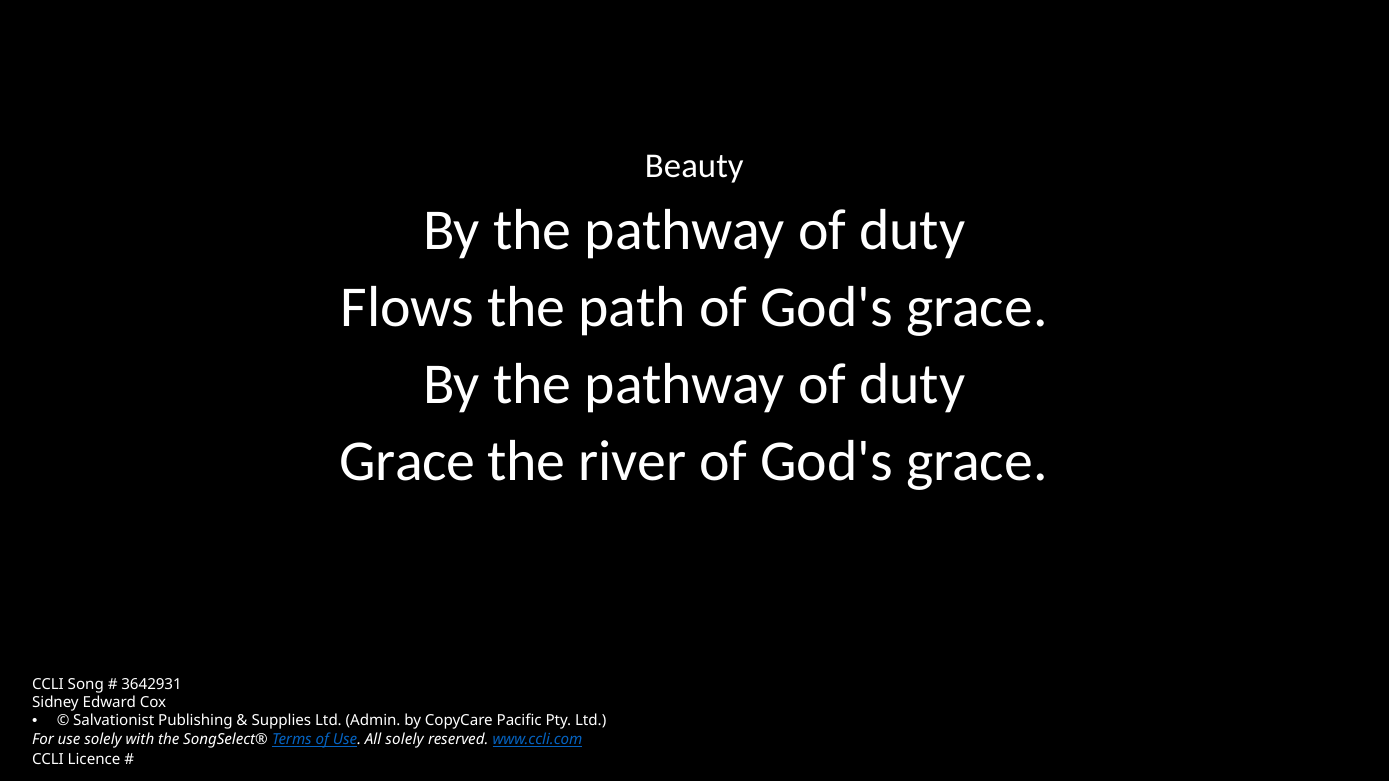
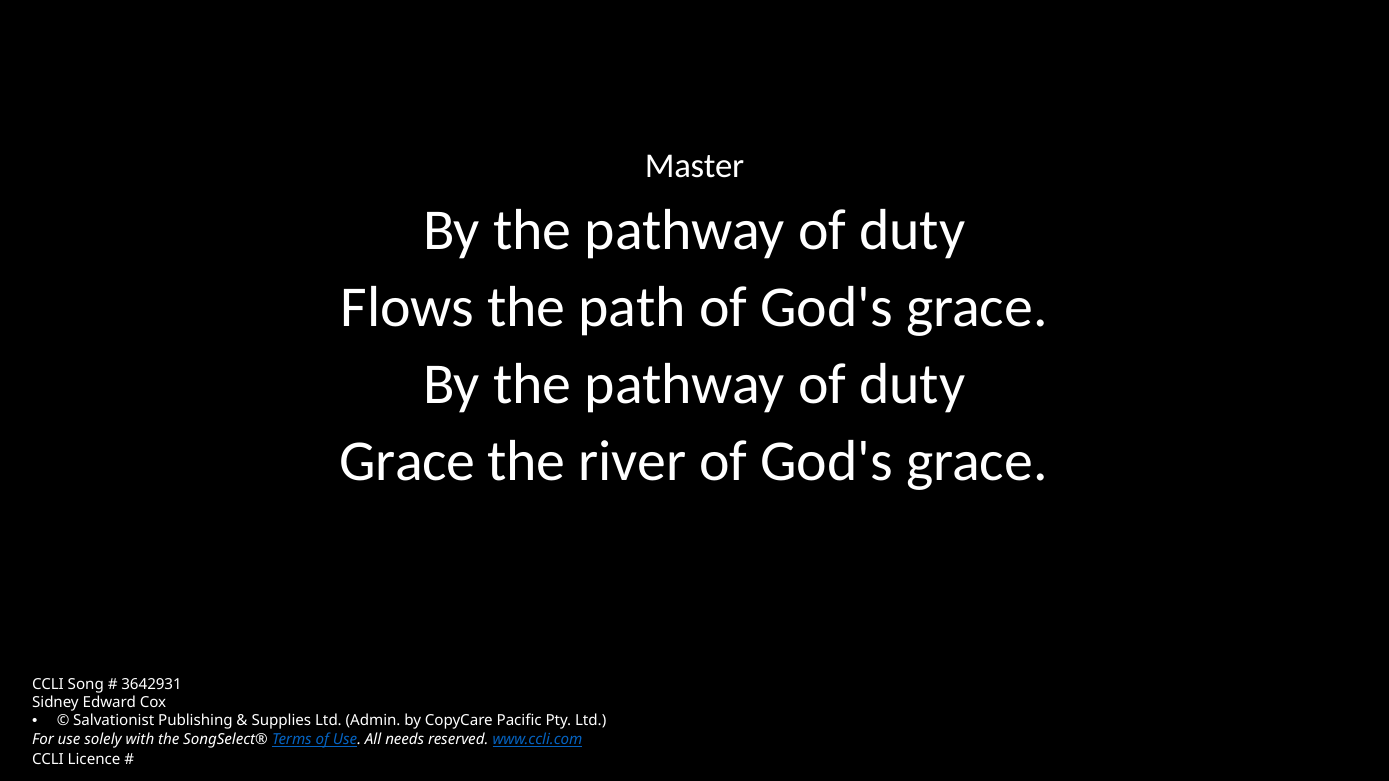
Beauty: Beauty -> Master (695, 166)
All solely: solely -> needs (405, 739)
